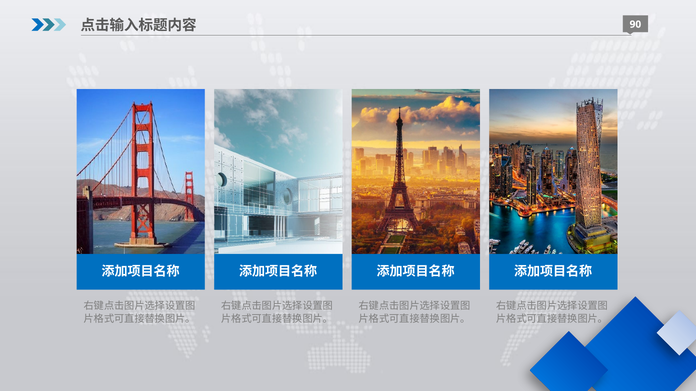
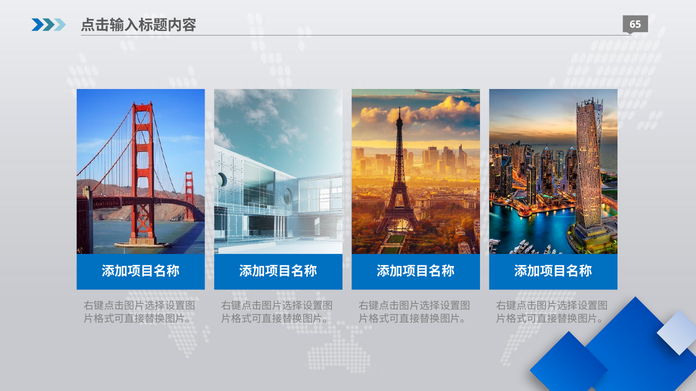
90: 90 -> 65 (635, 24)
